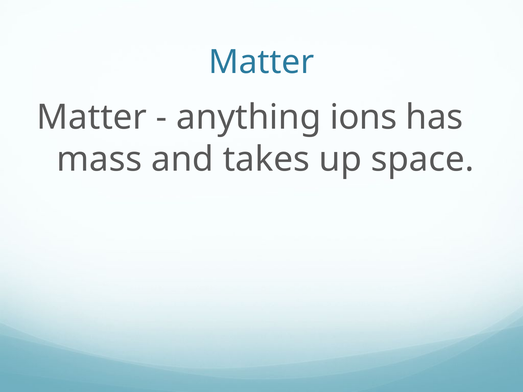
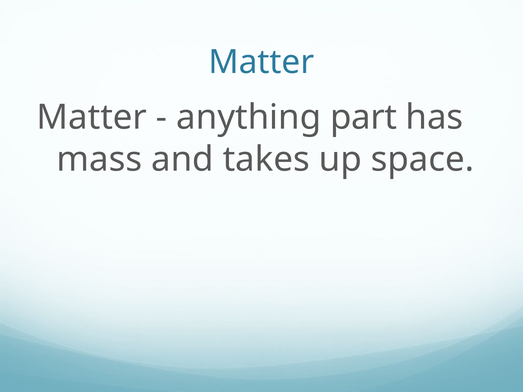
ions: ions -> part (364, 117)
